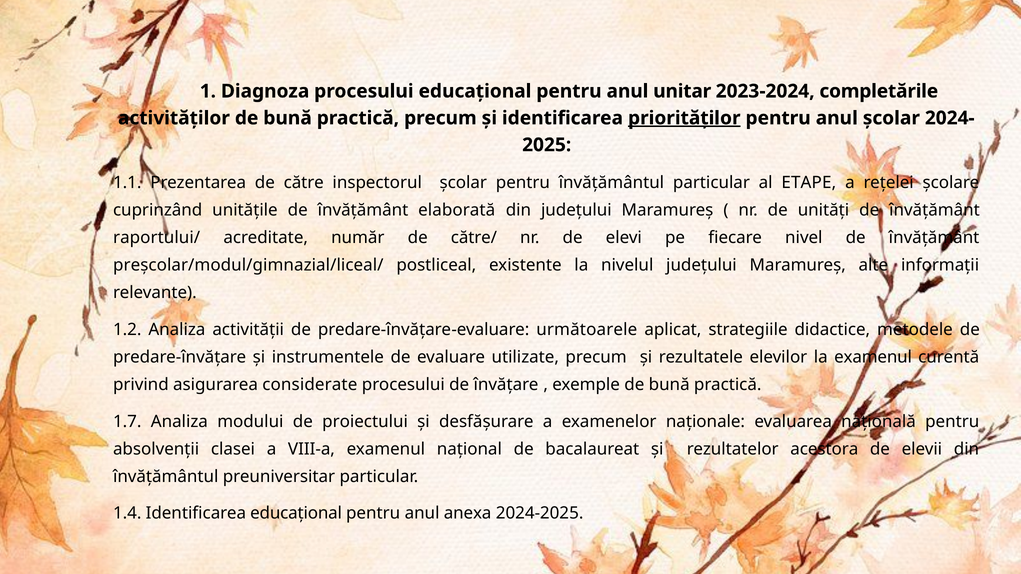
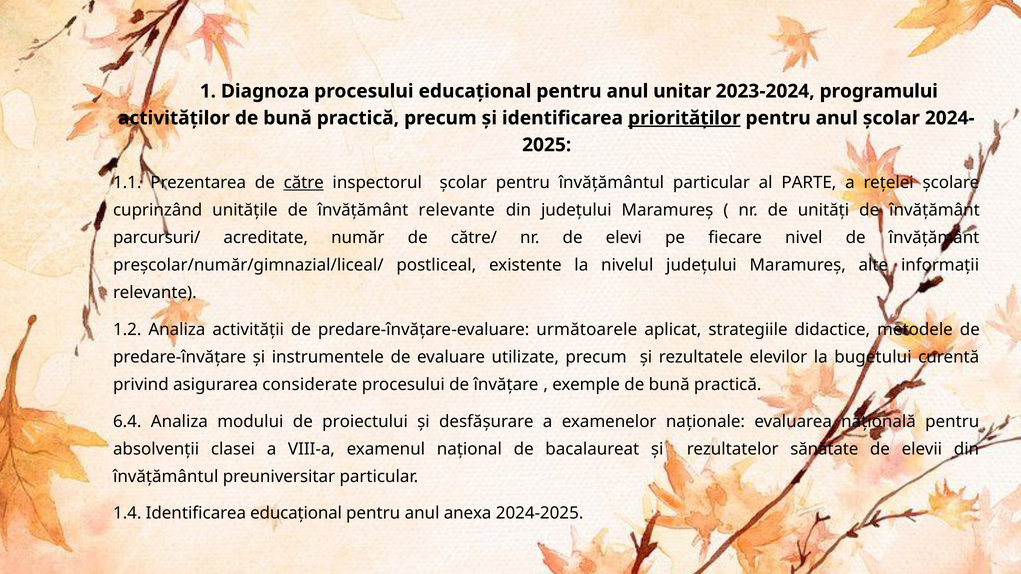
completările: completările -> programului (879, 91)
către underline: none -> present (304, 183)
ETAPE: ETAPE -> PARTE (809, 183)
învățământ elaborată: elaborată -> relevante (457, 210)
raportului/: raportului/ -> parcursuri/ (157, 238)
preșcolar/modul/gimnazial/liceal/: preșcolar/modul/gimnazial/liceal/ -> preșcolar/număr/gimnazial/liceal/ (248, 265)
la examenul: examenul -> bugetului (873, 357)
1.7: 1.7 -> 6.4 (127, 422)
acestora: acestora -> sănătate (824, 449)
